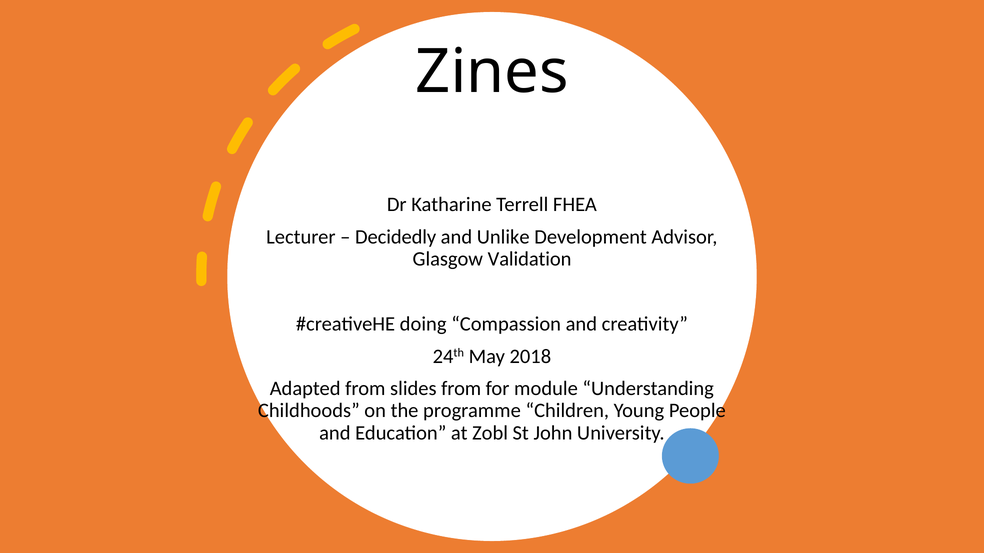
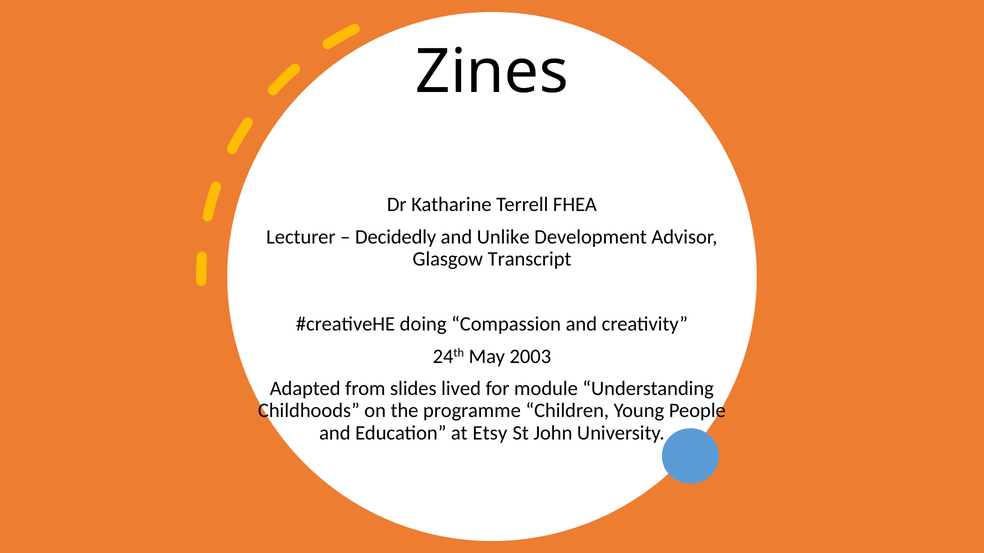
Validation: Validation -> Transcript (530, 259)
2018: 2018 -> 2003 (530, 357)
slides from: from -> lived (461, 389)
Zobl: Zobl -> Etsy (490, 433)
